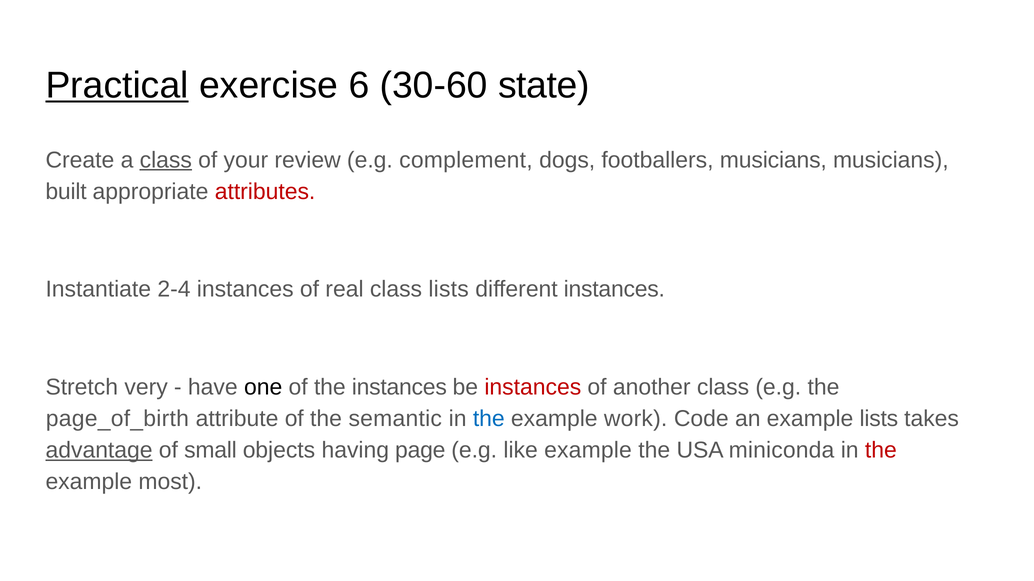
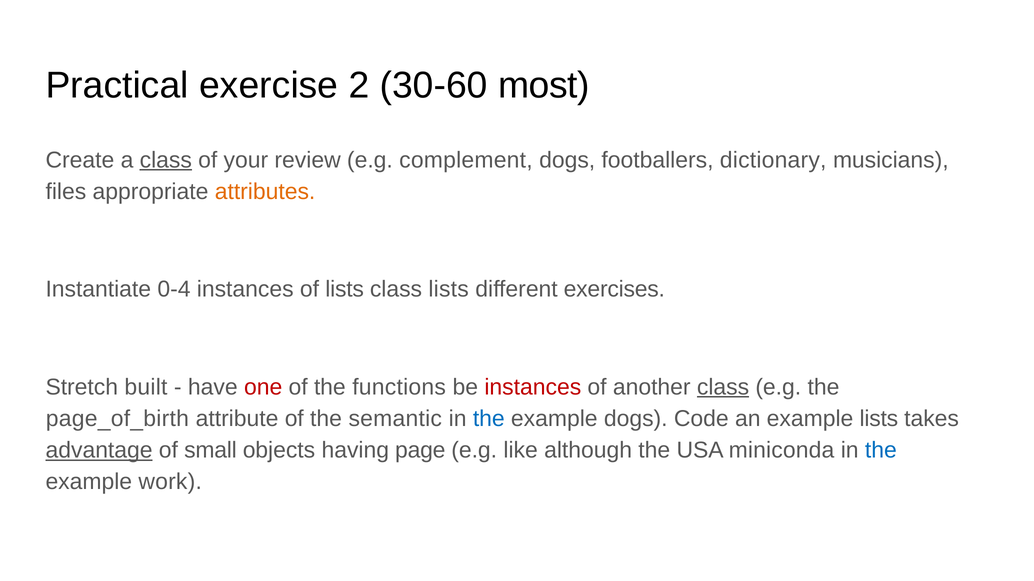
Practical underline: present -> none (117, 86)
6: 6 -> 2 (359, 86)
state: state -> most (544, 86)
footballers musicians: musicians -> dictionary (773, 160)
built: built -> files (66, 192)
attributes colour: red -> orange (265, 192)
2-4: 2-4 -> 0-4 (174, 290)
of real: real -> lists (345, 290)
different instances: instances -> exercises (614, 290)
very: very -> built (146, 387)
one colour: black -> red (263, 387)
the instances: instances -> functions (399, 387)
class underline: none -> present (723, 387)
example work: work -> dogs (636, 419)
like example: example -> although (588, 451)
the colour: red -> blue (881, 451)
most: most -> work (170, 482)
